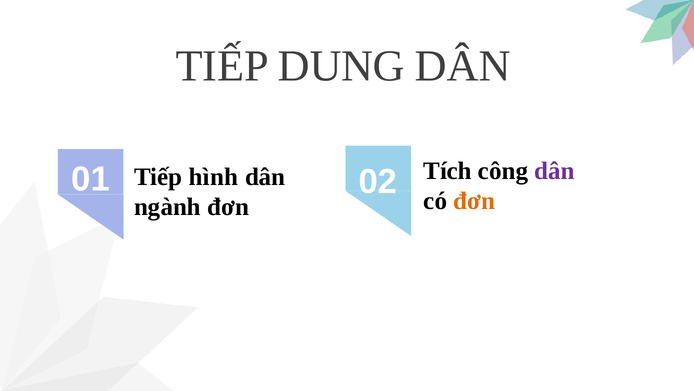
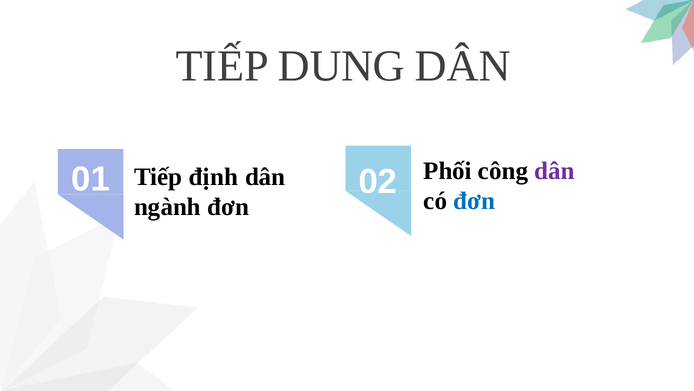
Tích: Tích -> Phối (448, 171)
hình: hình -> định (214, 177)
đơn colour: orange -> blue (474, 201)
